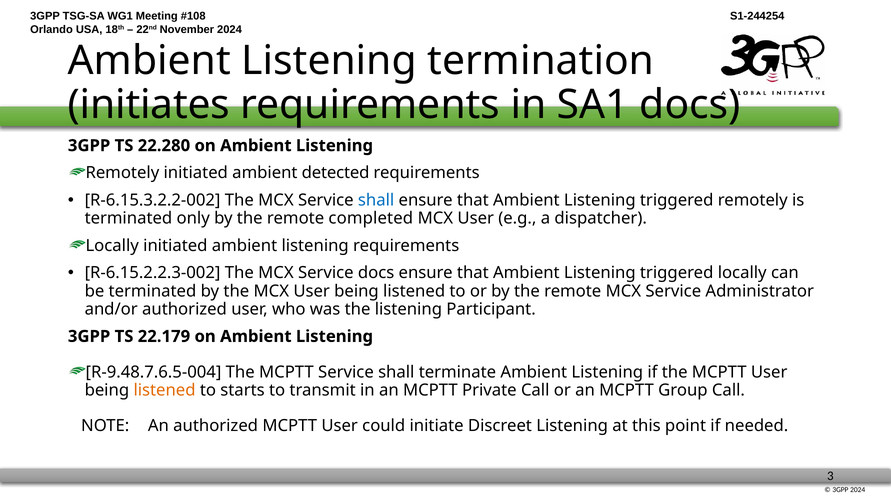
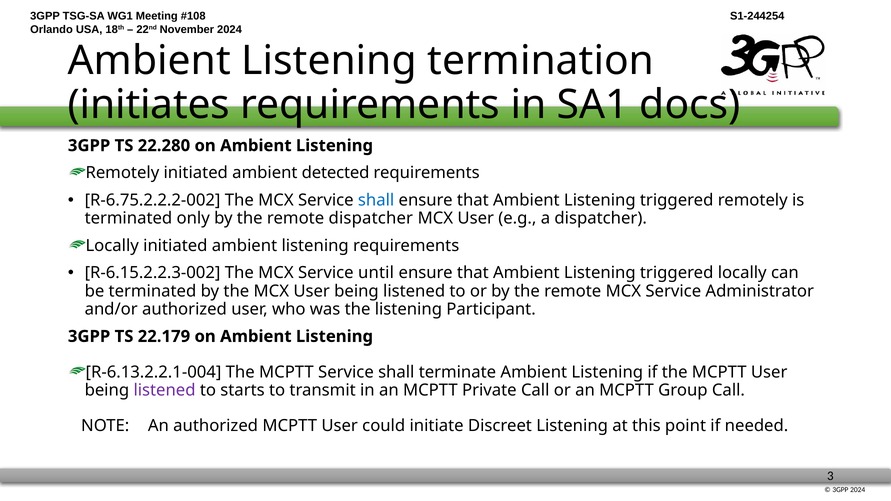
R-6.15.3.2.2-002: R-6.15.3.2.2-002 -> R-6.75.2.2.2-002 (153, 200)
remote completed: completed -> dispatcher (371, 218)
Service docs: docs -> until (376, 273)
R-9.48.7.6.5-004: R-9.48.7.6.5-004 -> R-6.13.2.2.1-004 (153, 372)
listened colour: orange -> purple (165, 390)
